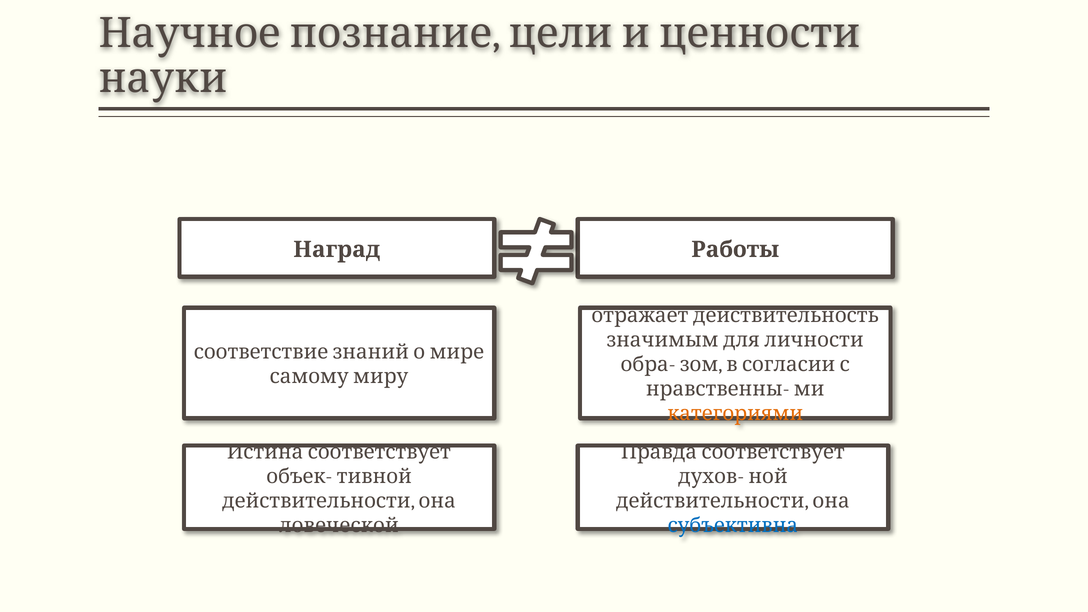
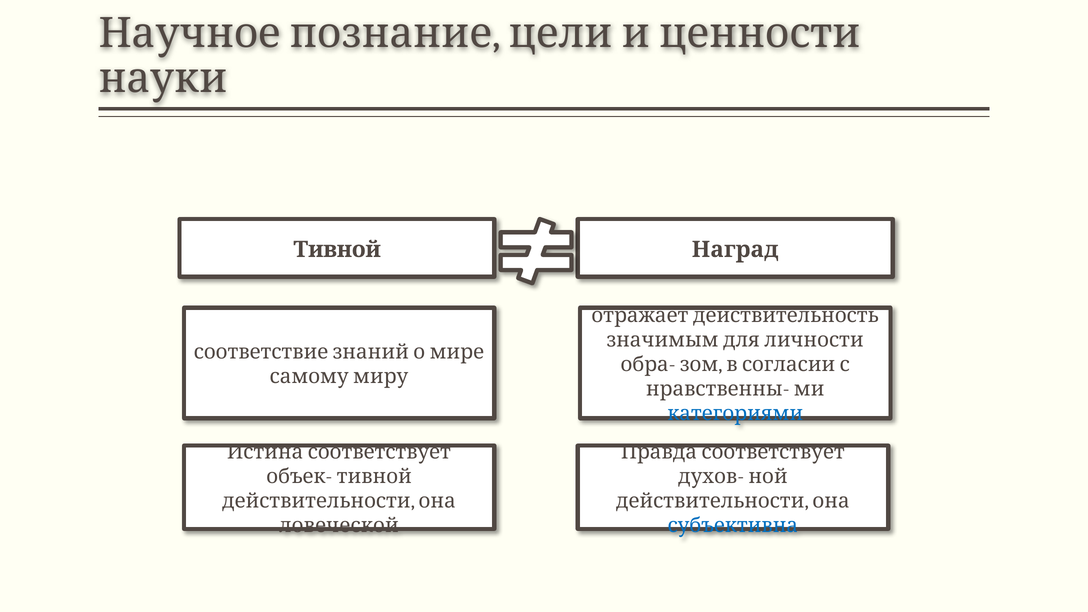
Наград: Наград -> Тивной (337, 249)
Работы: Работы -> Наград (735, 249)
категориями colour: orange -> blue (735, 413)
